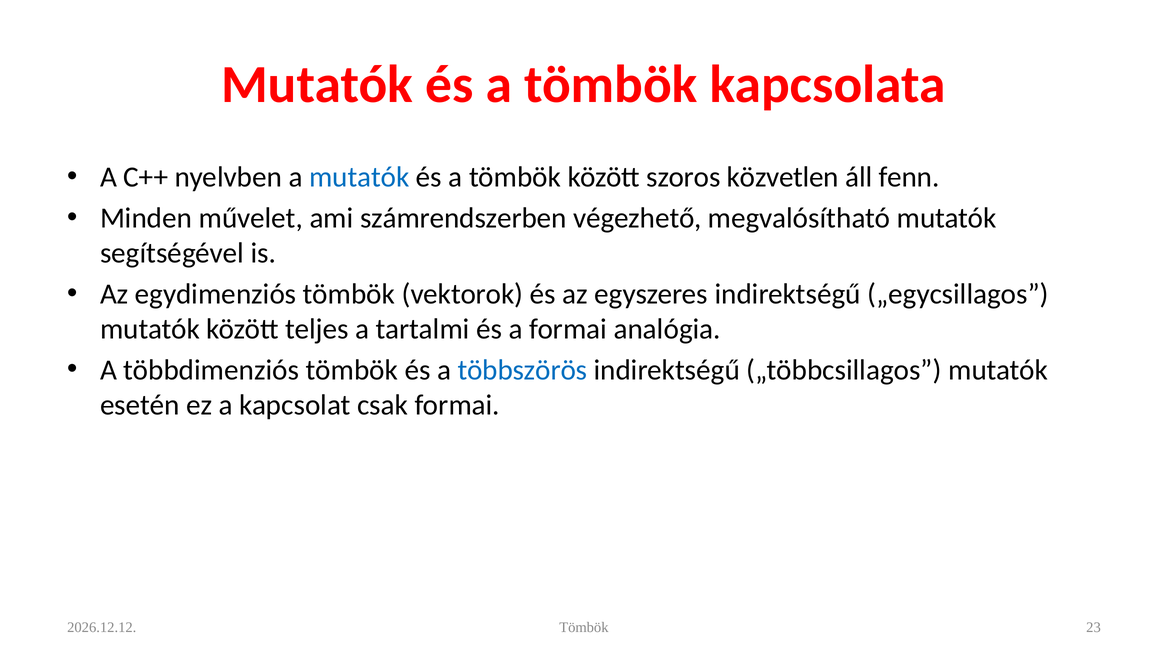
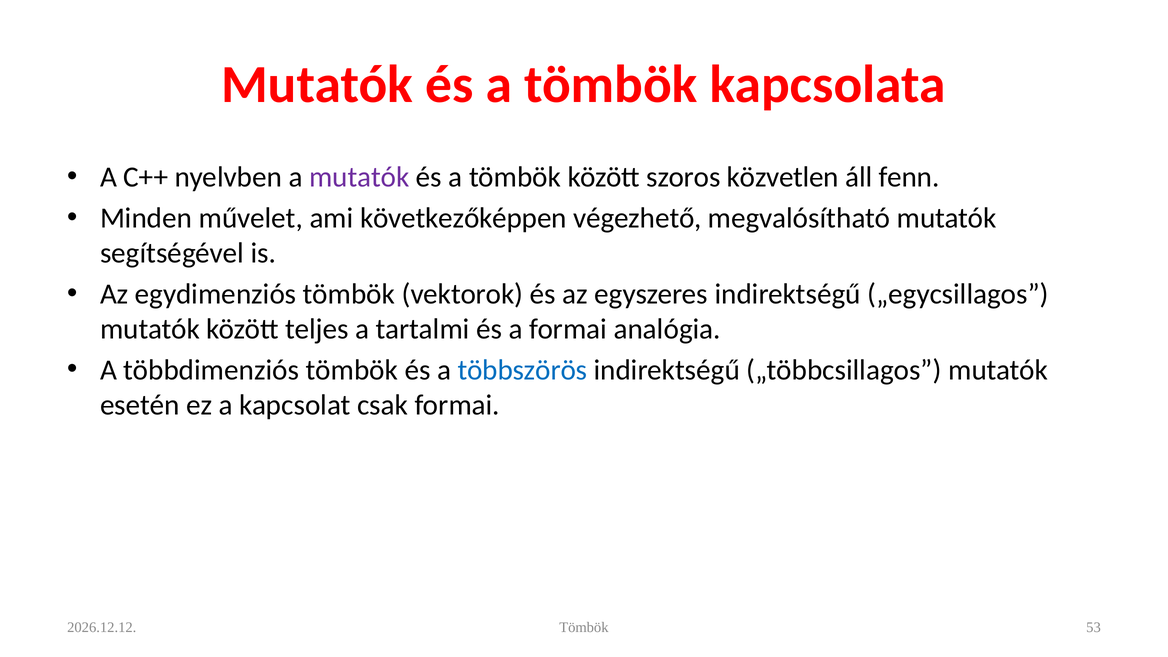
mutatók colour: blue -> purple (359, 177)
számrendszerben: számrendszerben -> következőképpen (463, 218)
23: 23 -> 53 (1094, 627)
